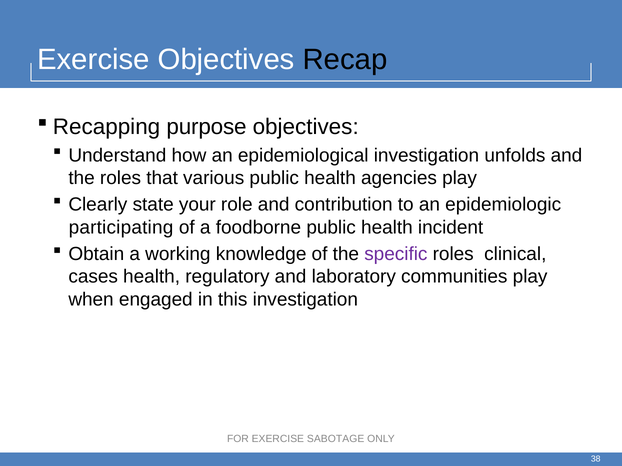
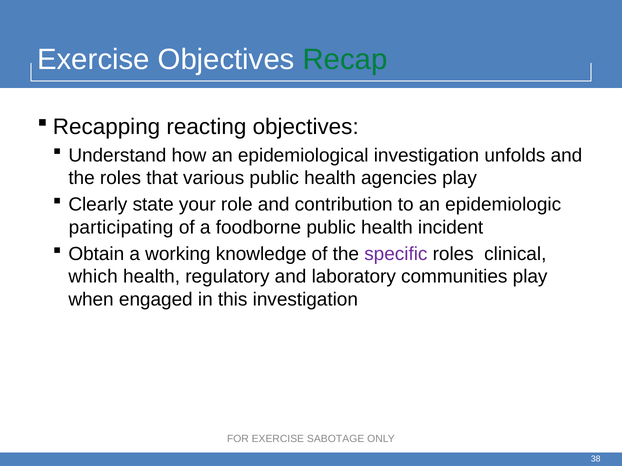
Recap colour: black -> green (345, 60)
purpose: purpose -> reacting (206, 127)
cases: cases -> which (93, 277)
